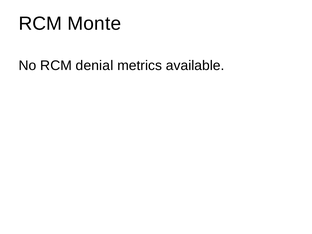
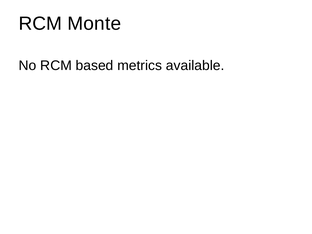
denial: denial -> based (95, 65)
